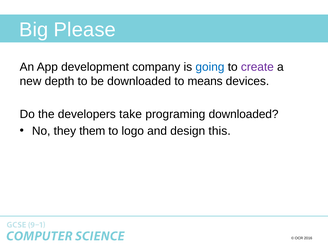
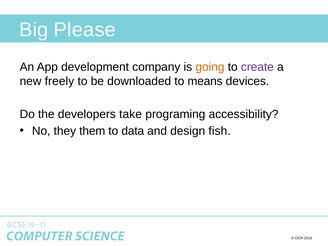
going colour: blue -> orange (210, 67)
depth: depth -> freely (59, 81)
programing downloaded: downloaded -> accessibility (244, 114)
logo: logo -> data (133, 131)
this: this -> fish (220, 131)
